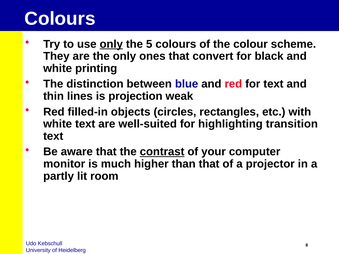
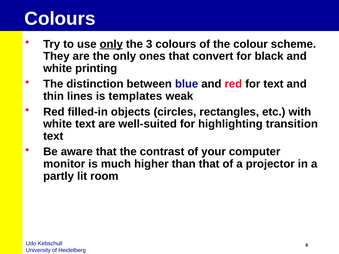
5: 5 -> 3 (149, 44)
projection: projection -> templates (135, 96)
contrast underline: present -> none (162, 152)
